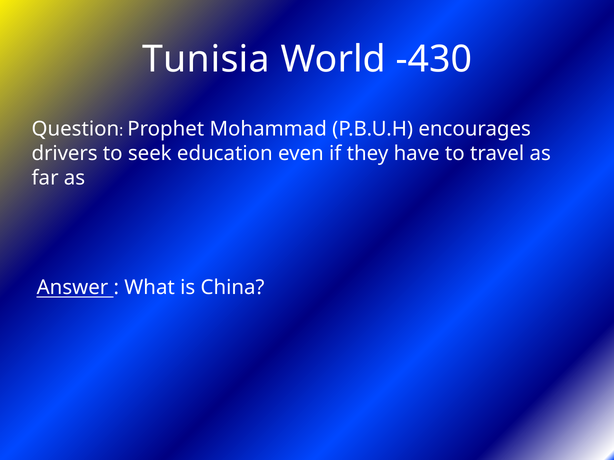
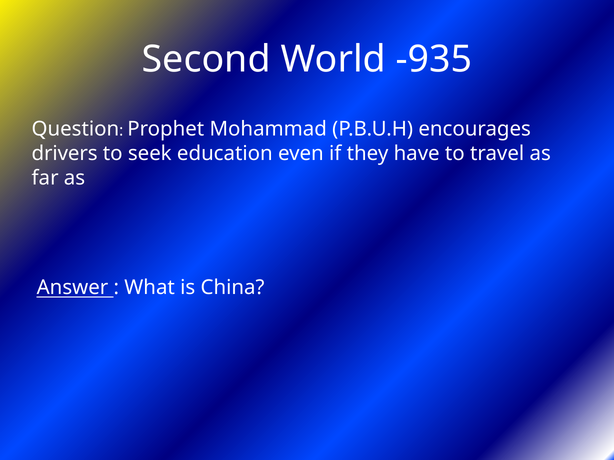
Tunisia: Tunisia -> Second (206, 59)
-430: -430 -> -935 (434, 59)
